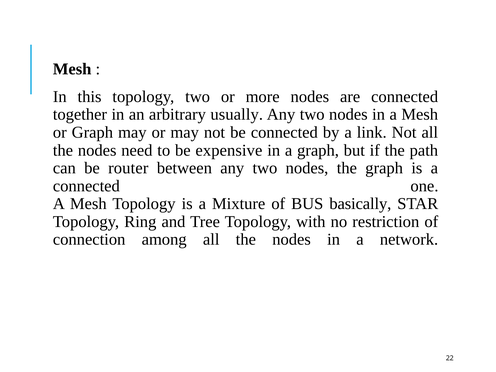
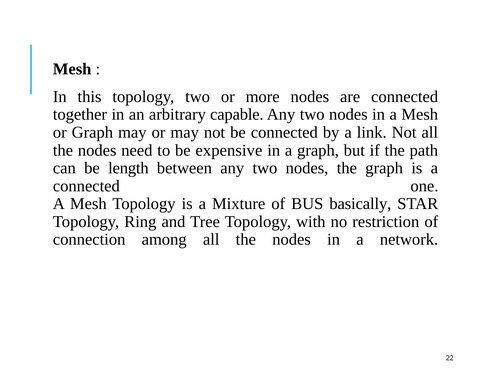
usually: usually -> capable (237, 115)
router: router -> length (128, 168)
